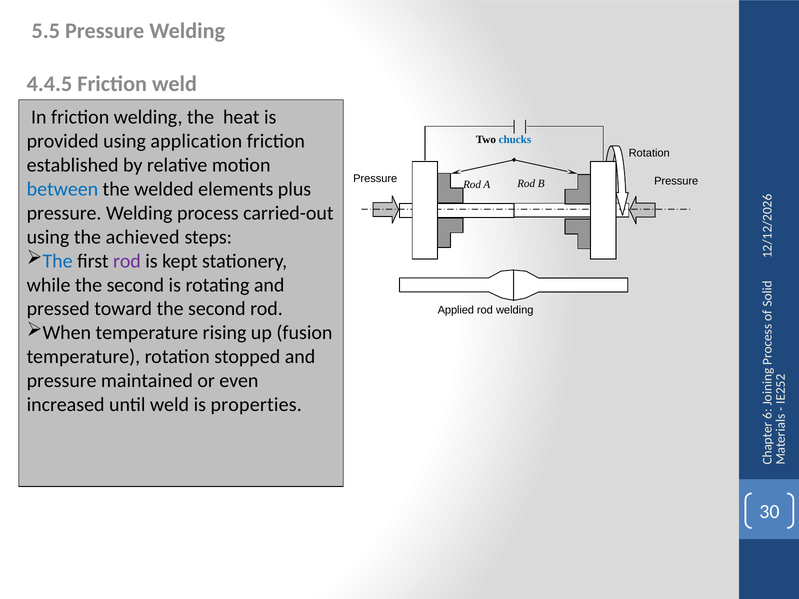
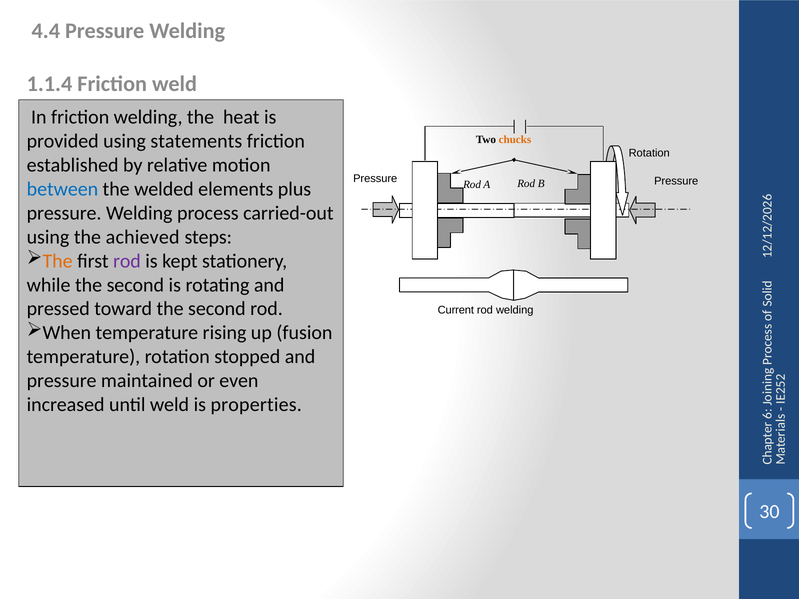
5.5: 5.5 -> 4.4 (46, 31)
4.4.5: 4.4.5 -> 1.1.4 (49, 84)
application: application -> statements (196, 141)
chucks colour: blue -> orange (515, 139)
The colour: blue -> orange (58, 261)
Applied: Applied -> Current (456, 310)
